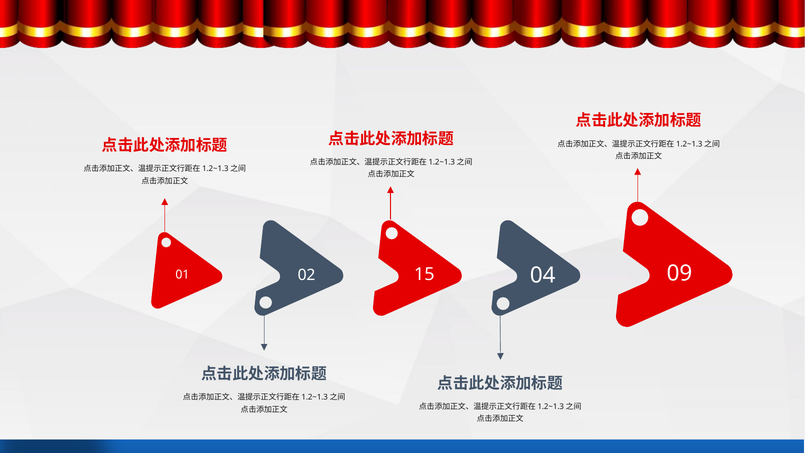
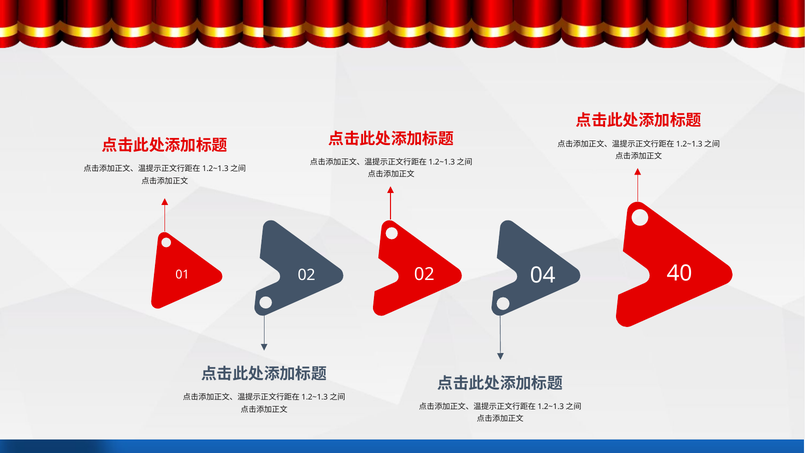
02 15: 15 -> 02 (424, 274)
09: 09 -> 40 (680, 273)
